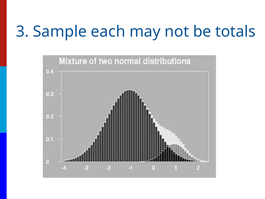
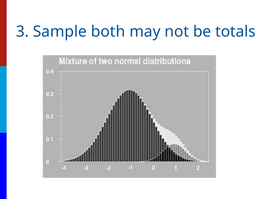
each: each -> both (108, 32)
